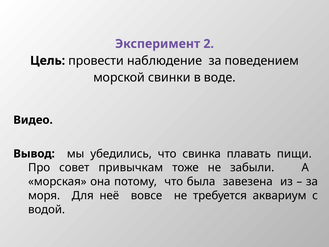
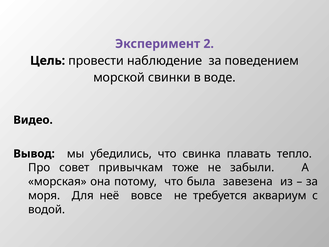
пищи: пищи -> тепло (294, 154)
